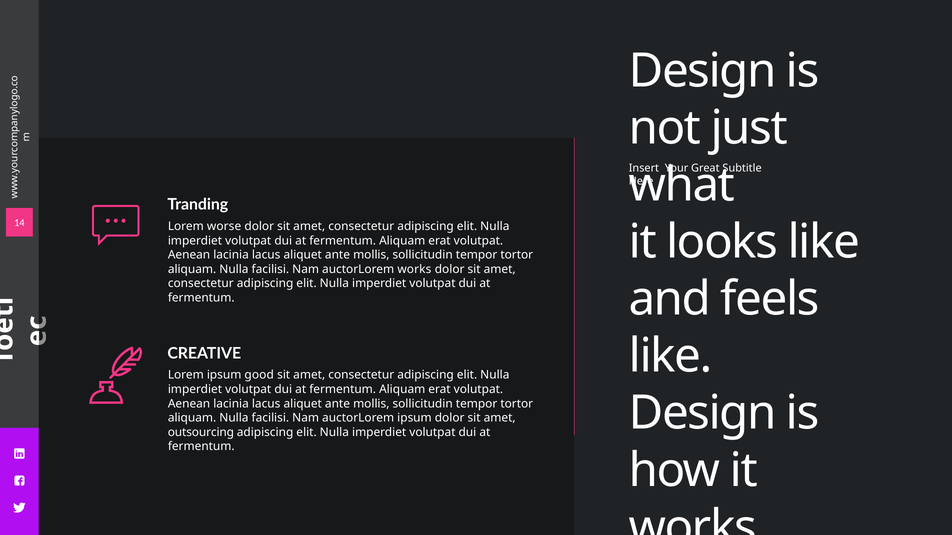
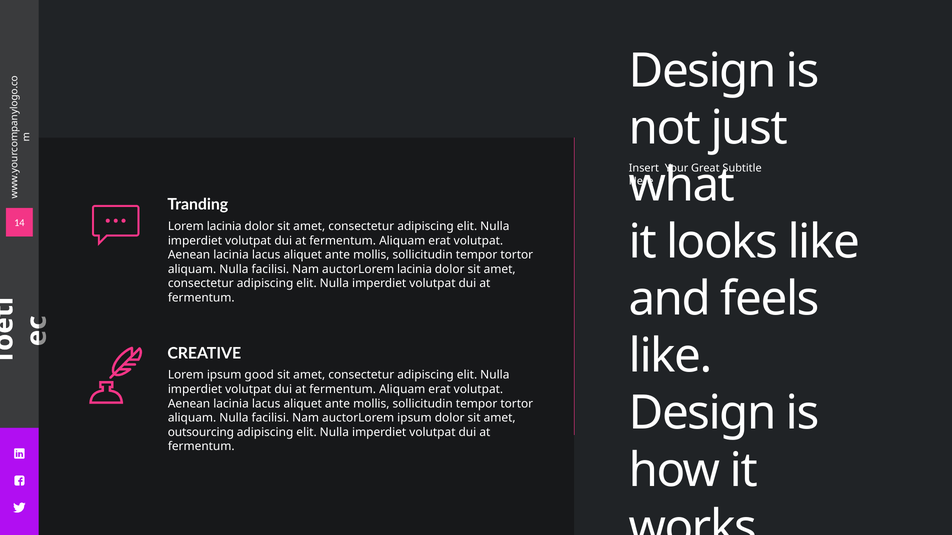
Lorem worse: worse -> lacinia (224, 227)
auctorLorem works: works -> lacinia (414, 269)
